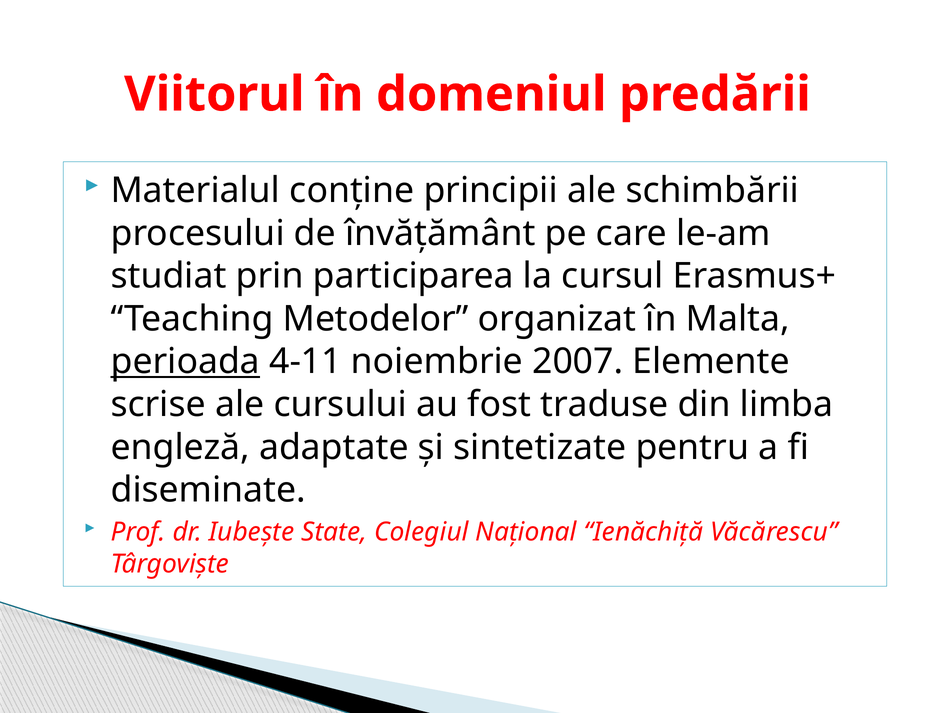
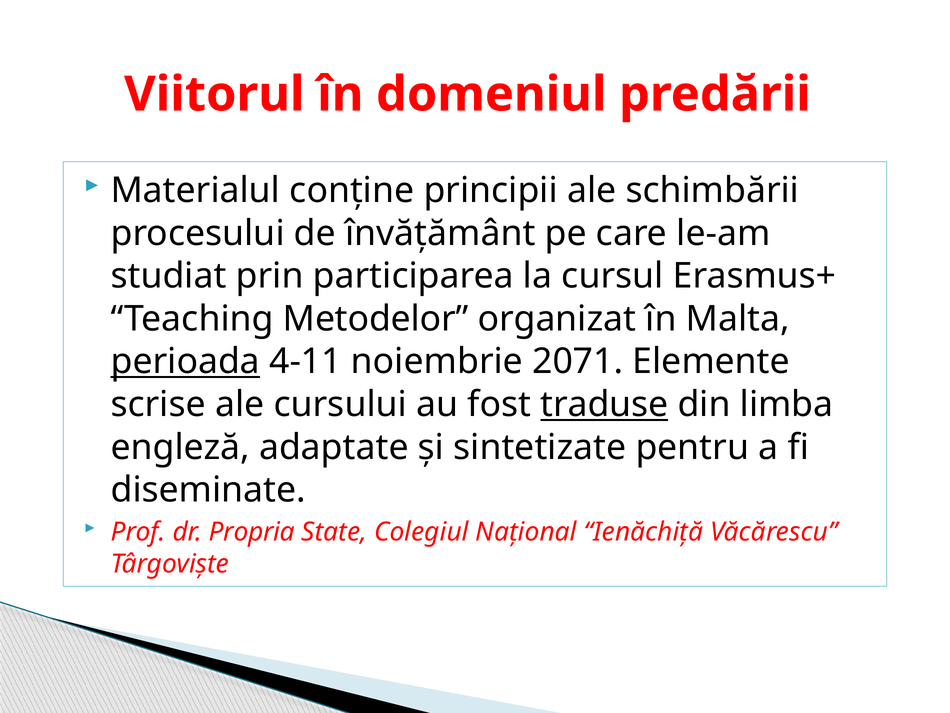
2007: 2007 -> 2071 (578, 361)
traduse underline: none -> present (604, 404)
Iubește: Iubește -> Propria (252, 532)
